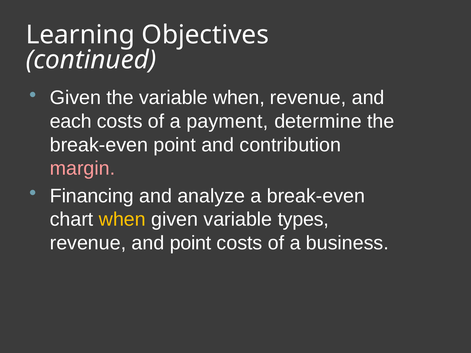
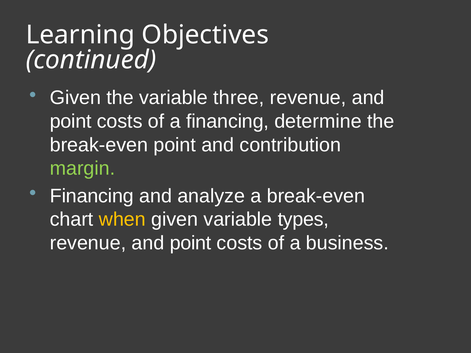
variable when: when -> three (239, 98)
each: each -> point (71, 121)
a payment: payment -> financing (228, 121)
margin colour: pink -> light green (83, 169)
